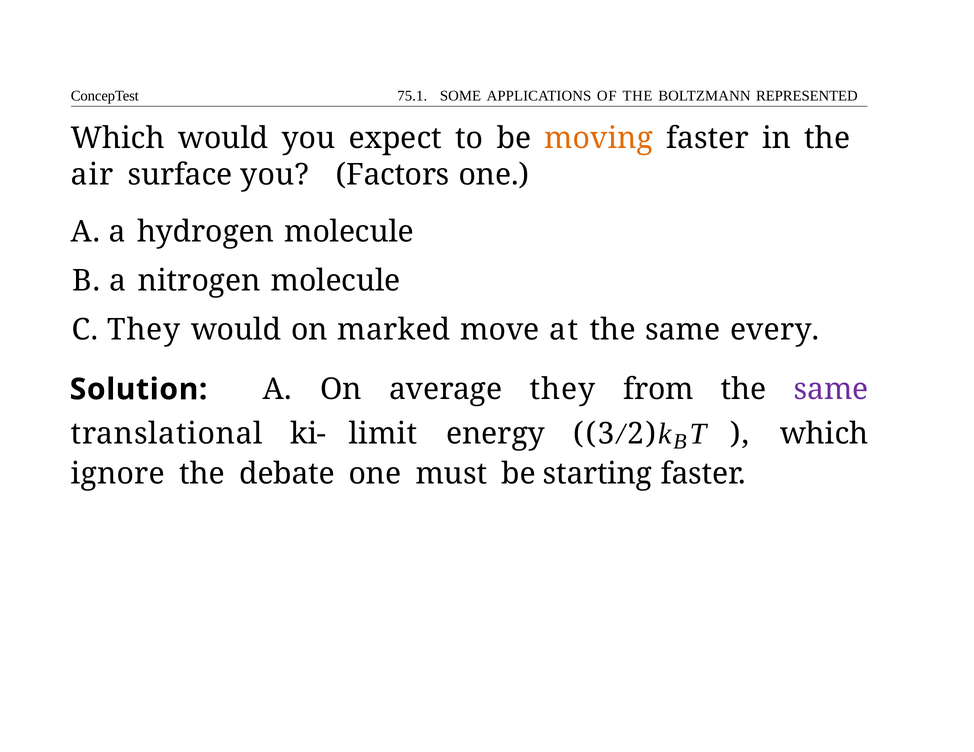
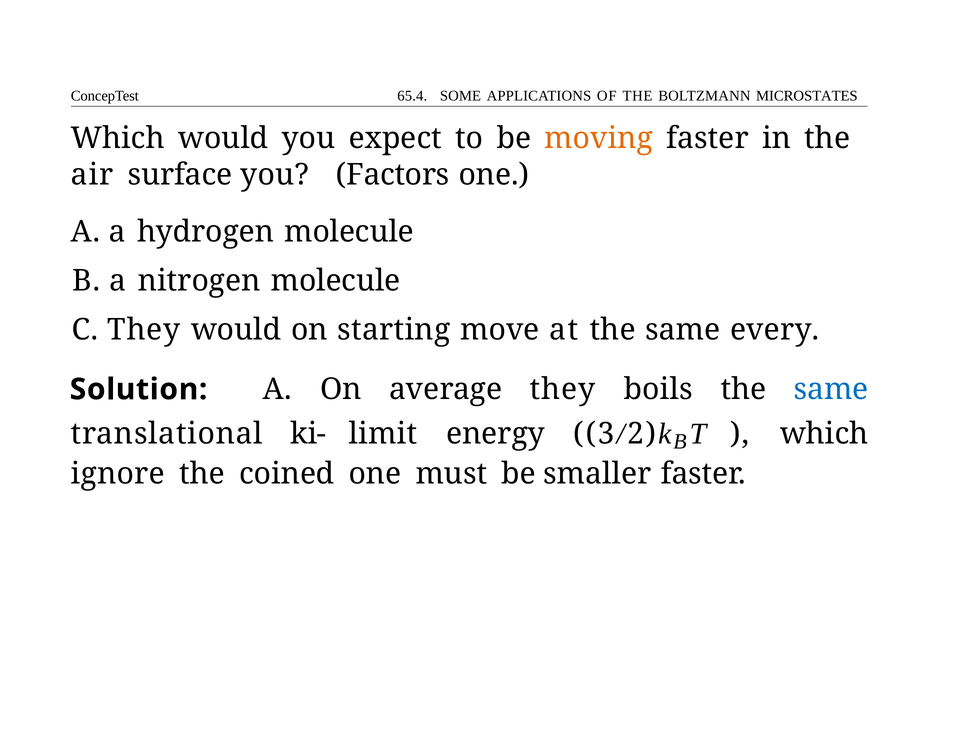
75.1: 75.1 -> 65.4 (412, 96)
REPRESENTED: REPRESENTED -> MICROSTATES (807, 96)
marked: marked -> starting (394, 330)
from: from -> boils (658, 390)
same colour: purple -> blue (831, 390)
debate: debate -> coined (287, 474)
starting: starting -> smaller (597, 474)
